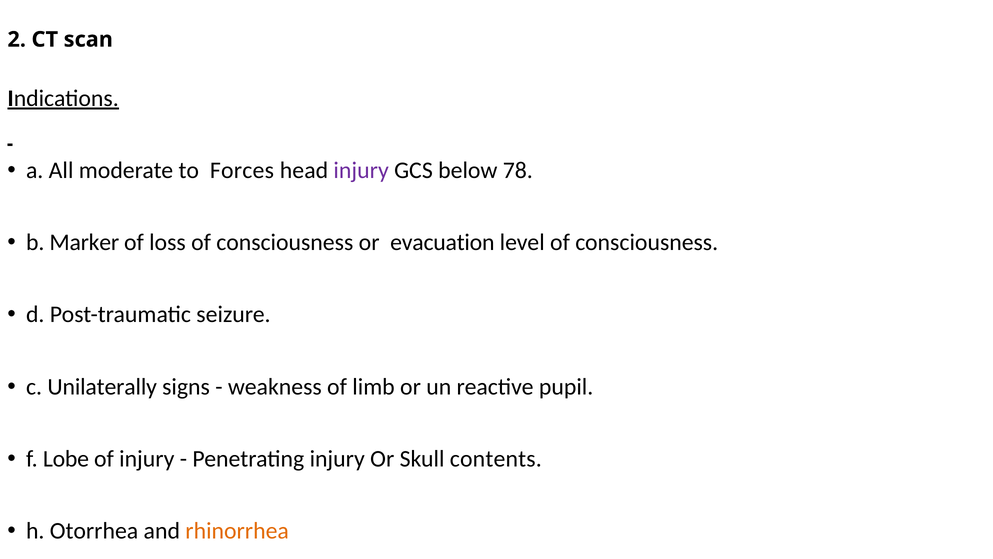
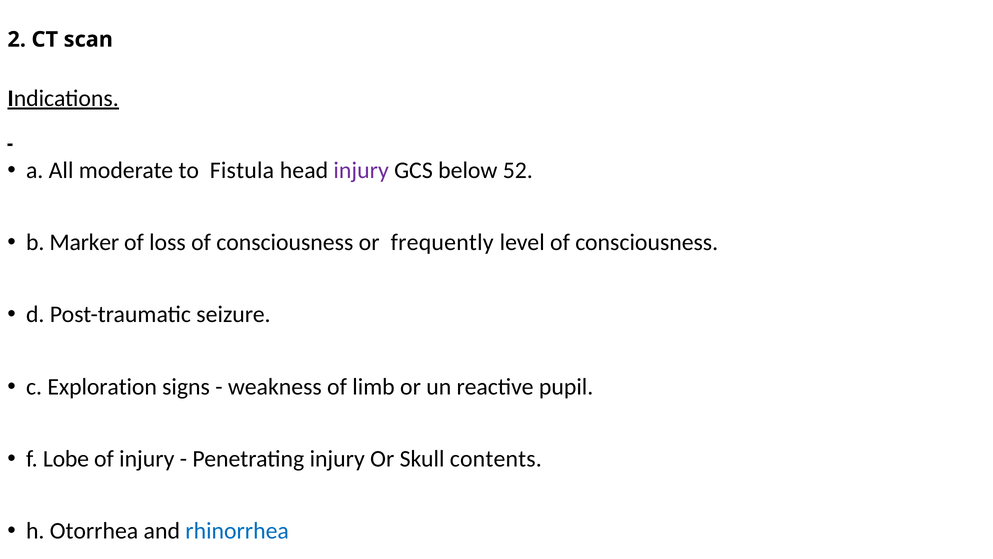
Forces: Forces -> Fistula (242, 170)
78: 78 -> 52 (518, 170)
evacuation: evacuation -> frequently (442, 242)
Unilaterally: Unilaterally -> Exploration (102, 386)
rhinorrhea colour: orange -> blue (237, 531)
